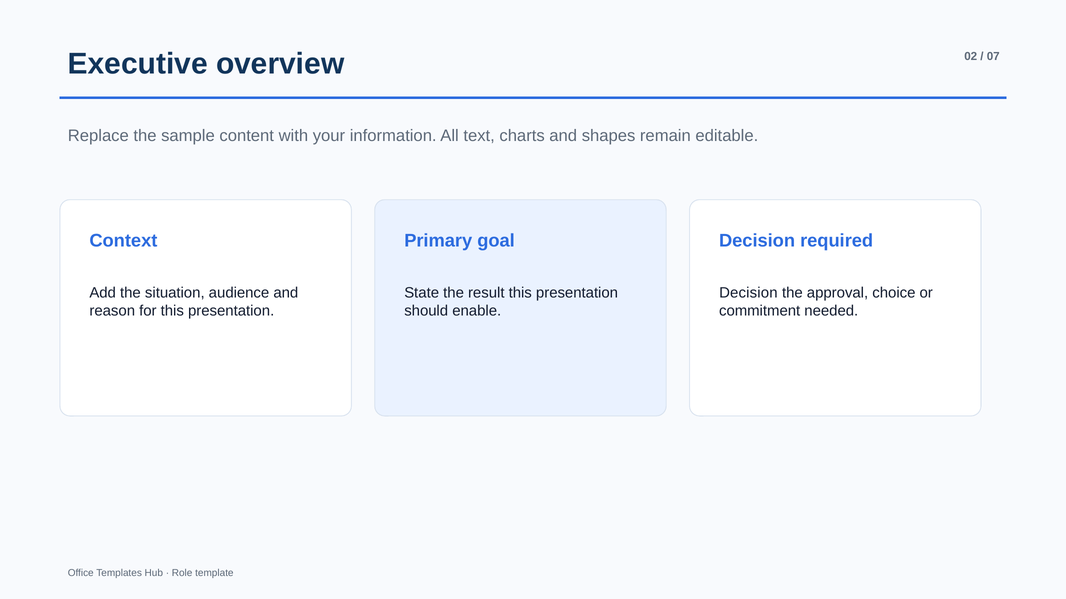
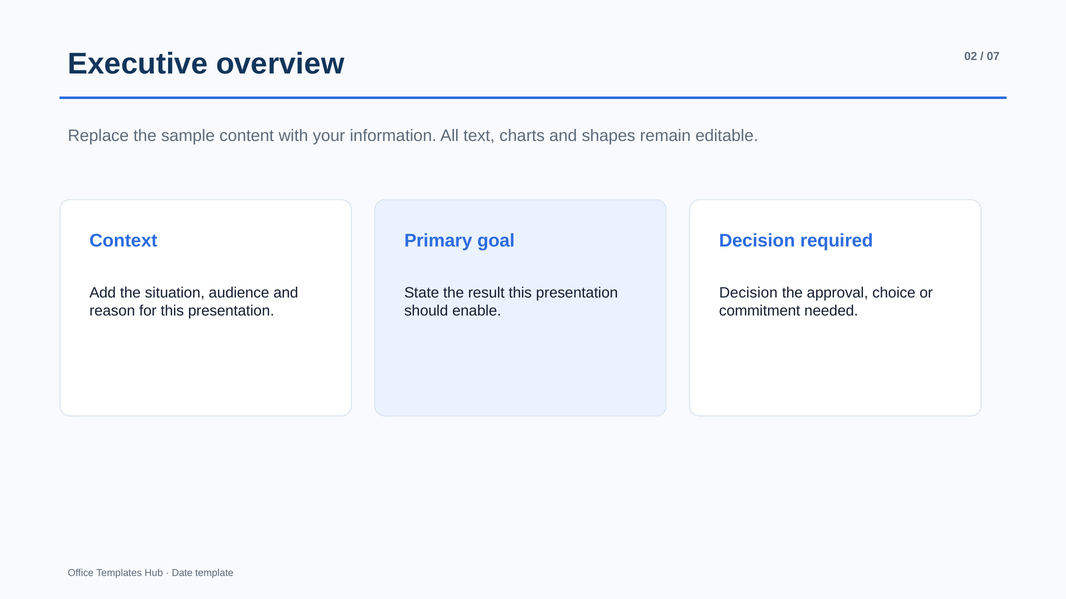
Role: Role -> Date (182, 574)
